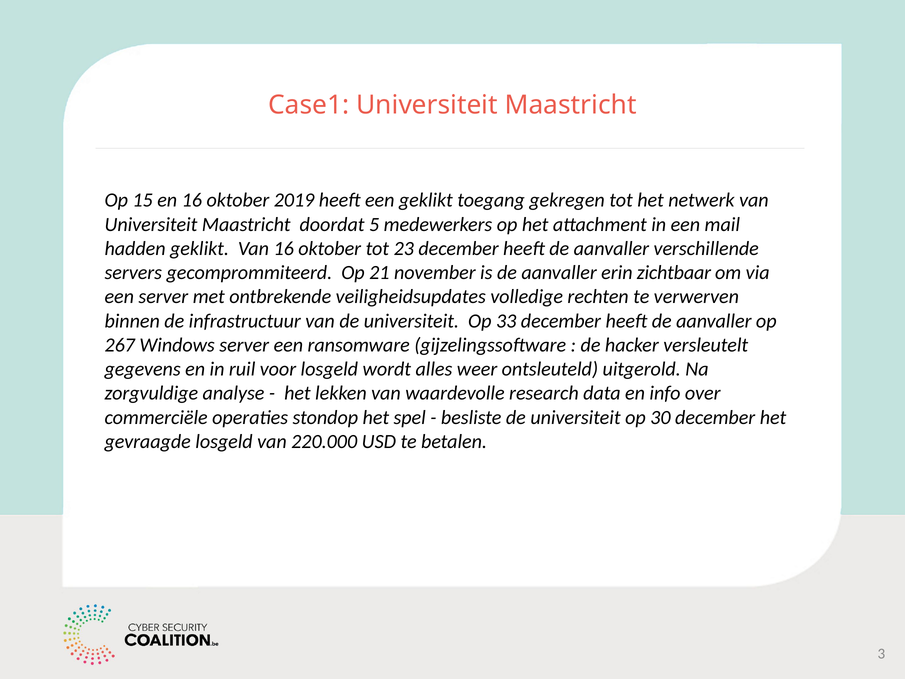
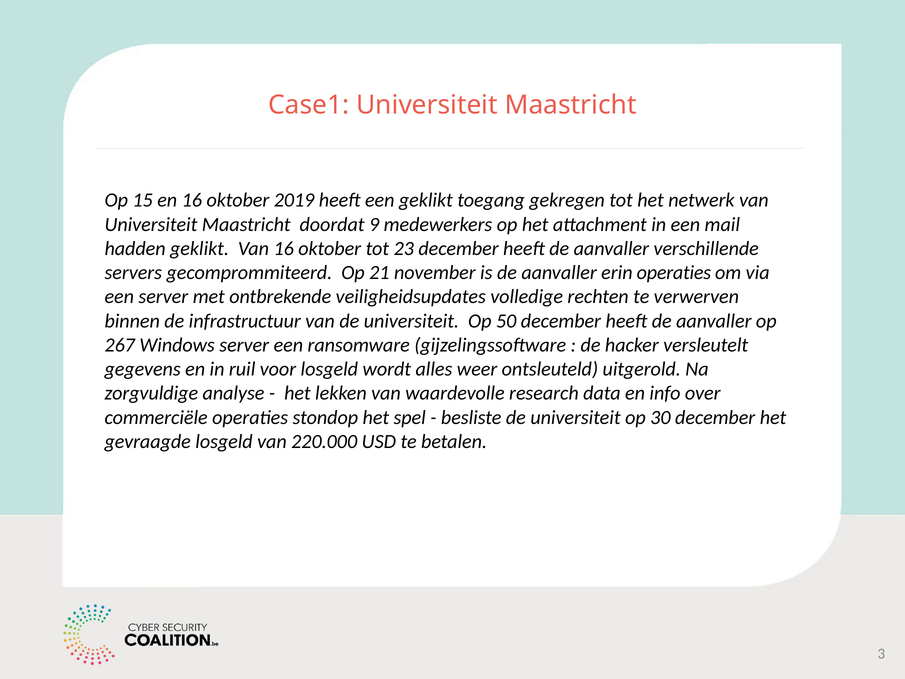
5: 5 -> 9 (374, 224)
erin zichtbaar: zichtbaar -> operaties (674, 273)
33: 33 -> 50 (506, 321)
